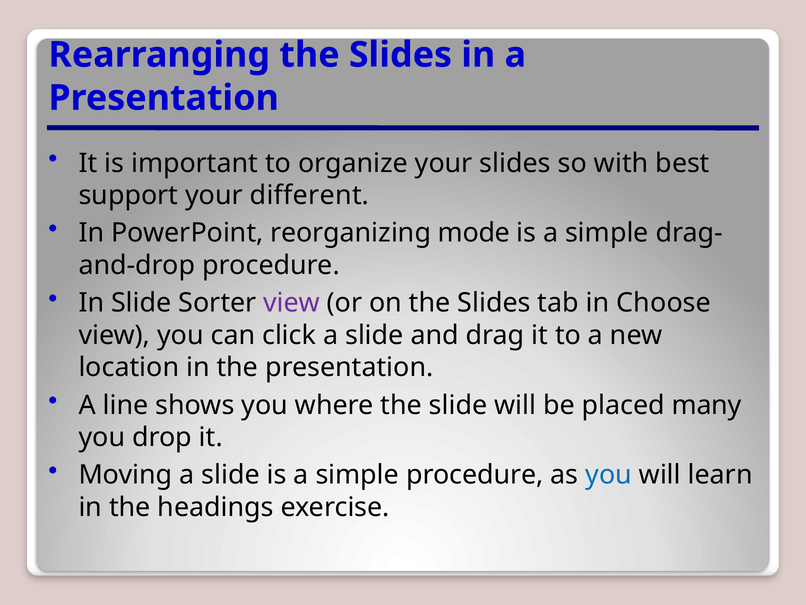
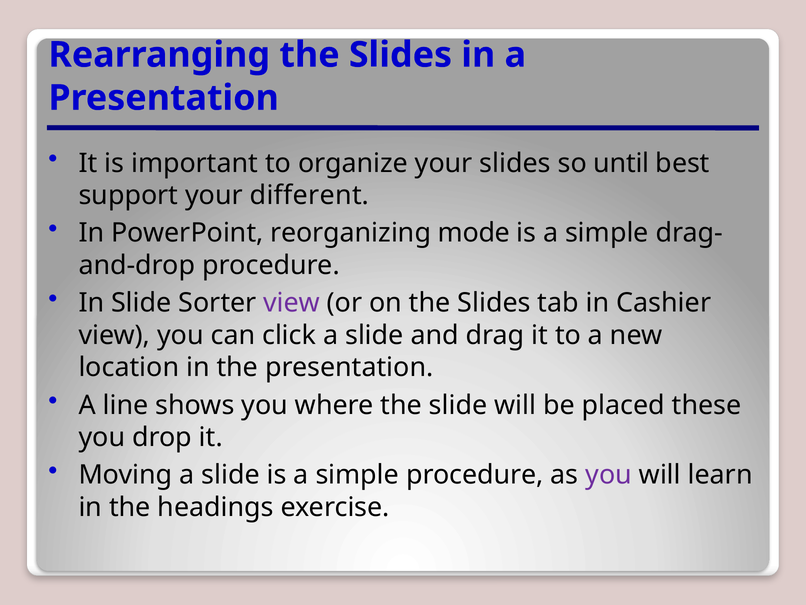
with: with -> until (621, 163)
Choose: Choose -> Cashier (664, 303)
many: many -> these (707, 405)
you colour: blue -> purple (609, 475)
